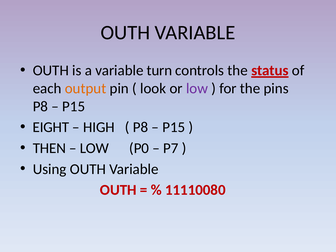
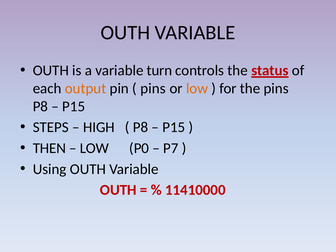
look: look -> pins (153, 88)
low colour: purple -> orange (197, 88)
EIGHT: EIGHT -> STEPS (51, 127)
11110080: 11110080 -> 11410000 (195, 190)
